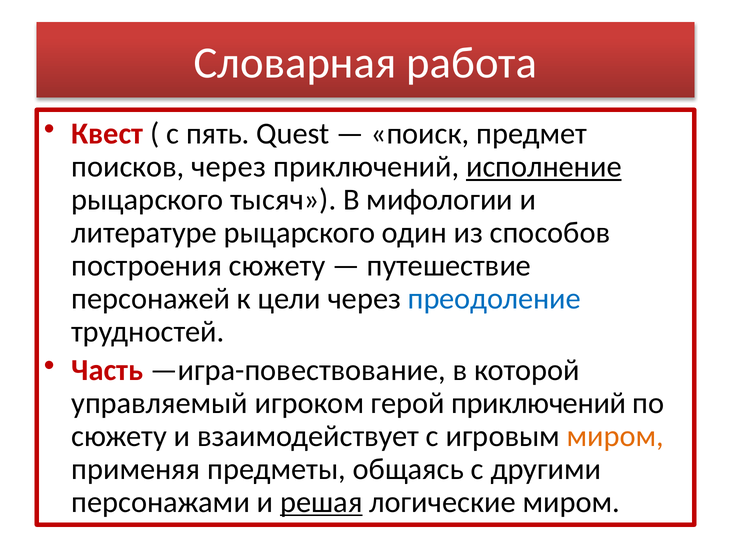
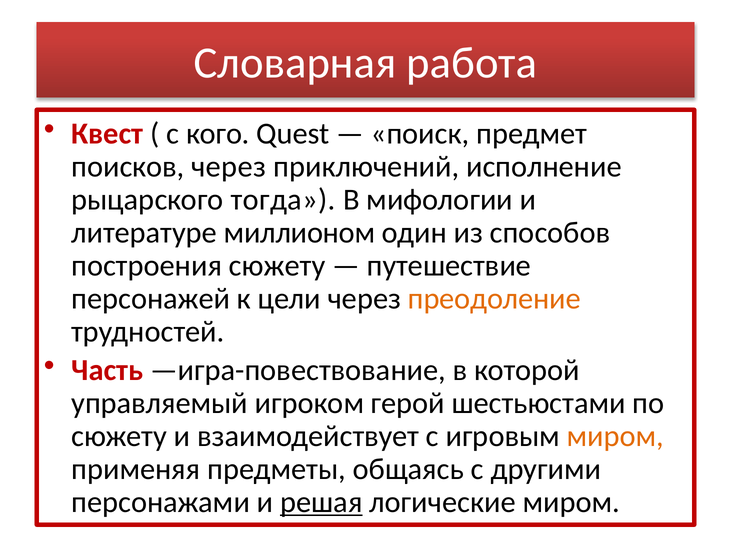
пять: пять -> кого (218, 134)
исполнение underline: present -> none (544, 167)
тысяч: тысяч -> тогда (283, 199)
литературе рыцарского: рыцарского -> миллионом (300, 232)
преодоление colour: blue -> orange (494, 298)
герой приключений: приключений -> шестьюстами (539, 403)
